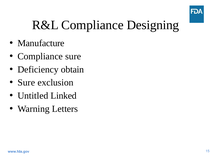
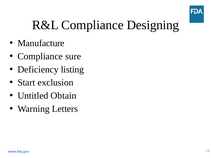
obtain: obtain -> listing (72, 70)
Sure: Sure -> Start (26, 83)
Linked: Linked -> Obtain (64, 96)
